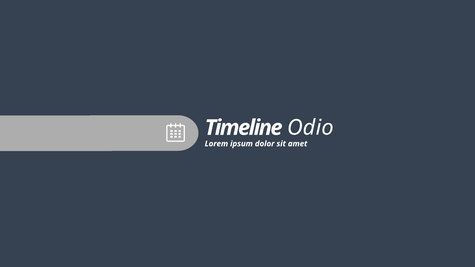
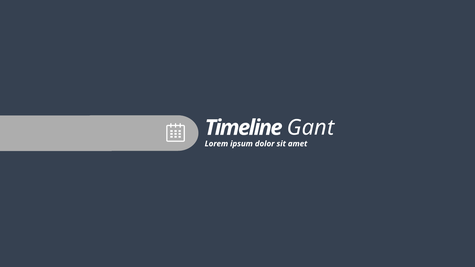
Odio: Odio -> Gant (310, 128)
